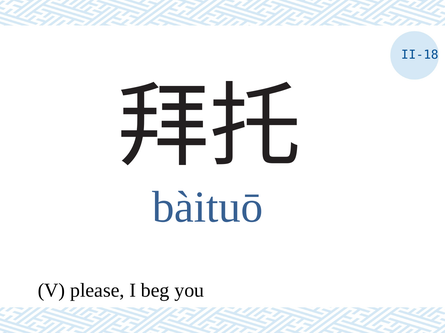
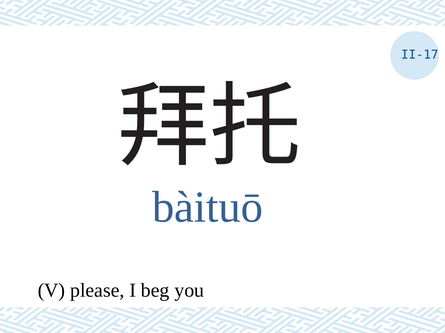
II-18: II-18 -> II-17 (420, 55)
